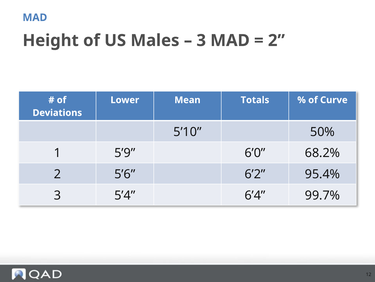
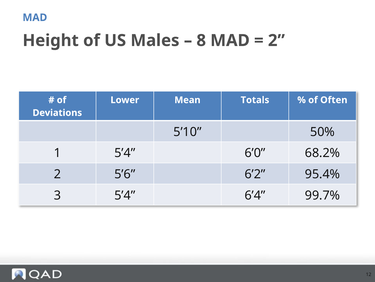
3: 3 -> 8 (201, 40)
Curve: Curve -> Often (334, 100)
1 5’9: 5’9 -> 5’4 (125, 153)
